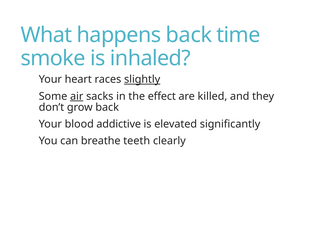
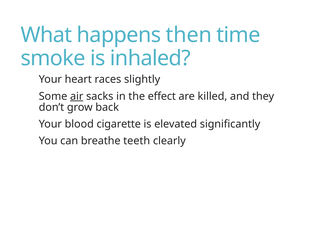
happens back: back -> then (189, 35)
slightly underline: present -> none (142, 80)
addictive: addictive -> cigarette (119, 124)
